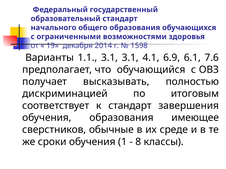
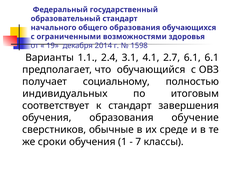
1.1 3.1: 3.1 -> 2.4 (110, 58)
6.9: 6.9 -> 2.7 (172, 58)
6.1 7.6: 7.6 -> 6.1 (212, 58)
высказывать: высказывать -> социальному (116, 82)
дискриминацией: дискриминацией -> индивидуальных (65, 94)
имеющее: имеющее -> обучение (195, 118)
8: 8 -> 7 (138, 142)
